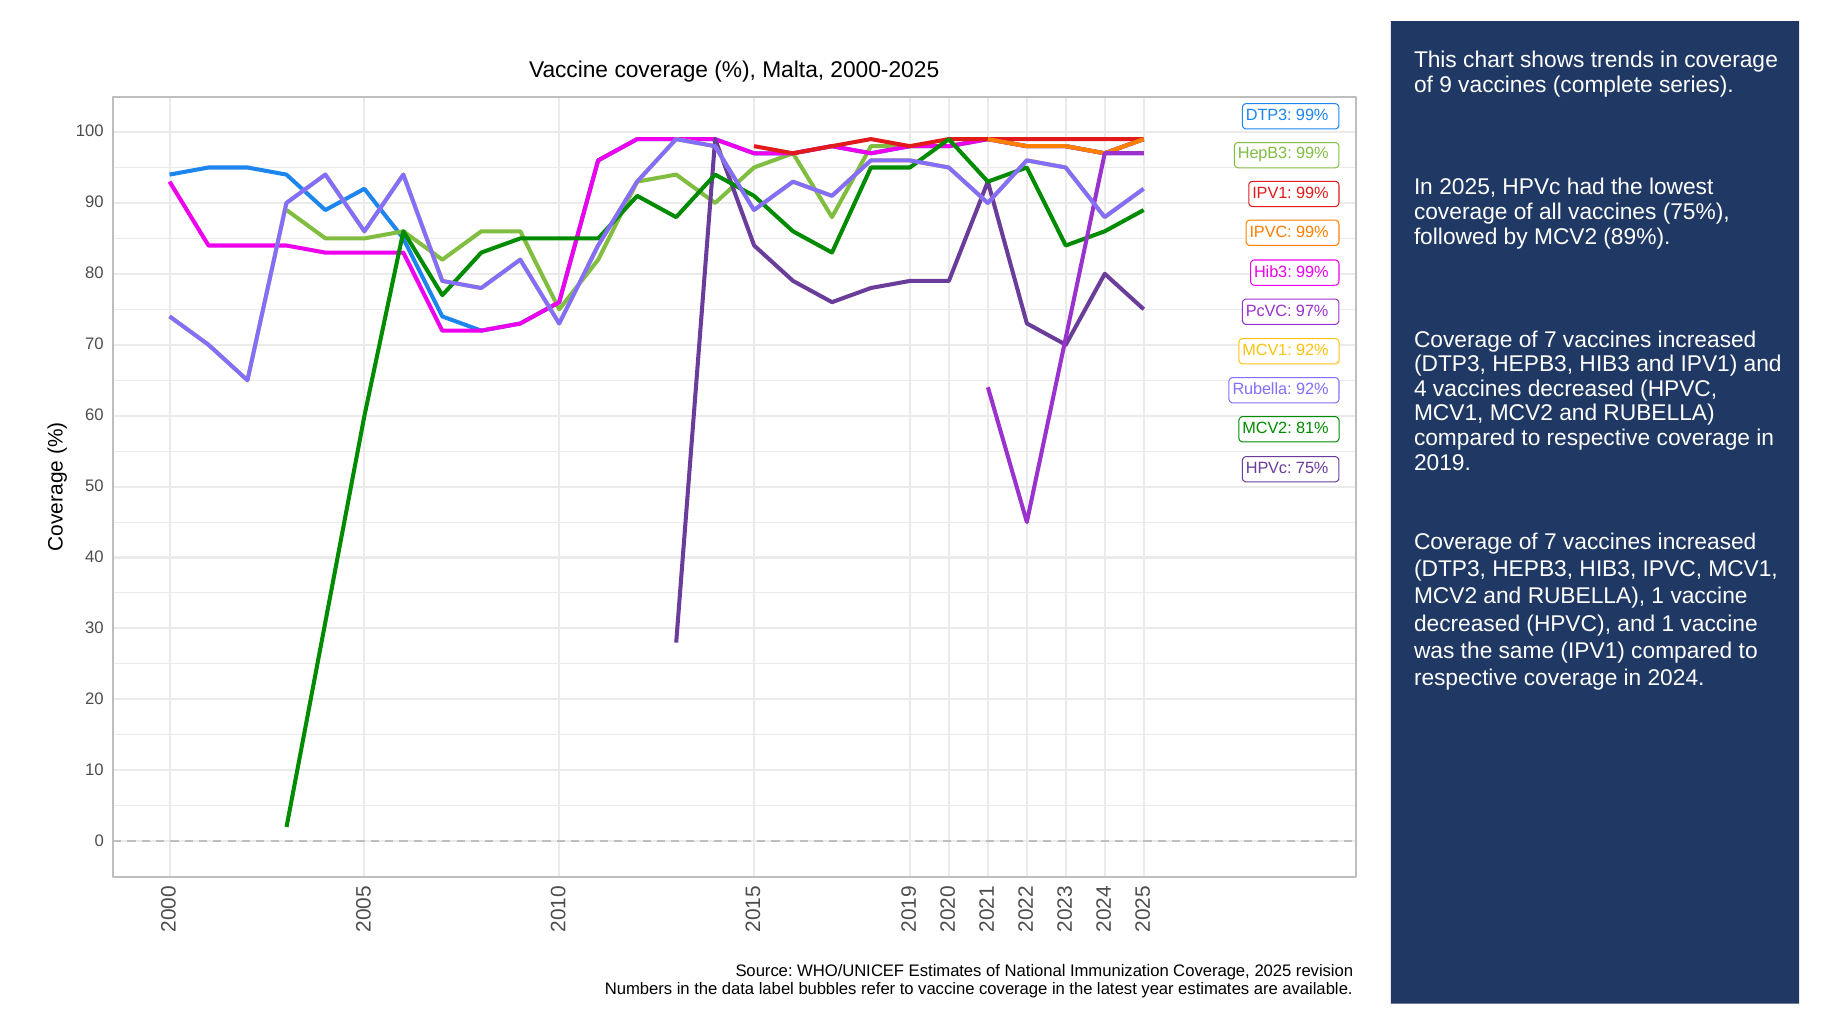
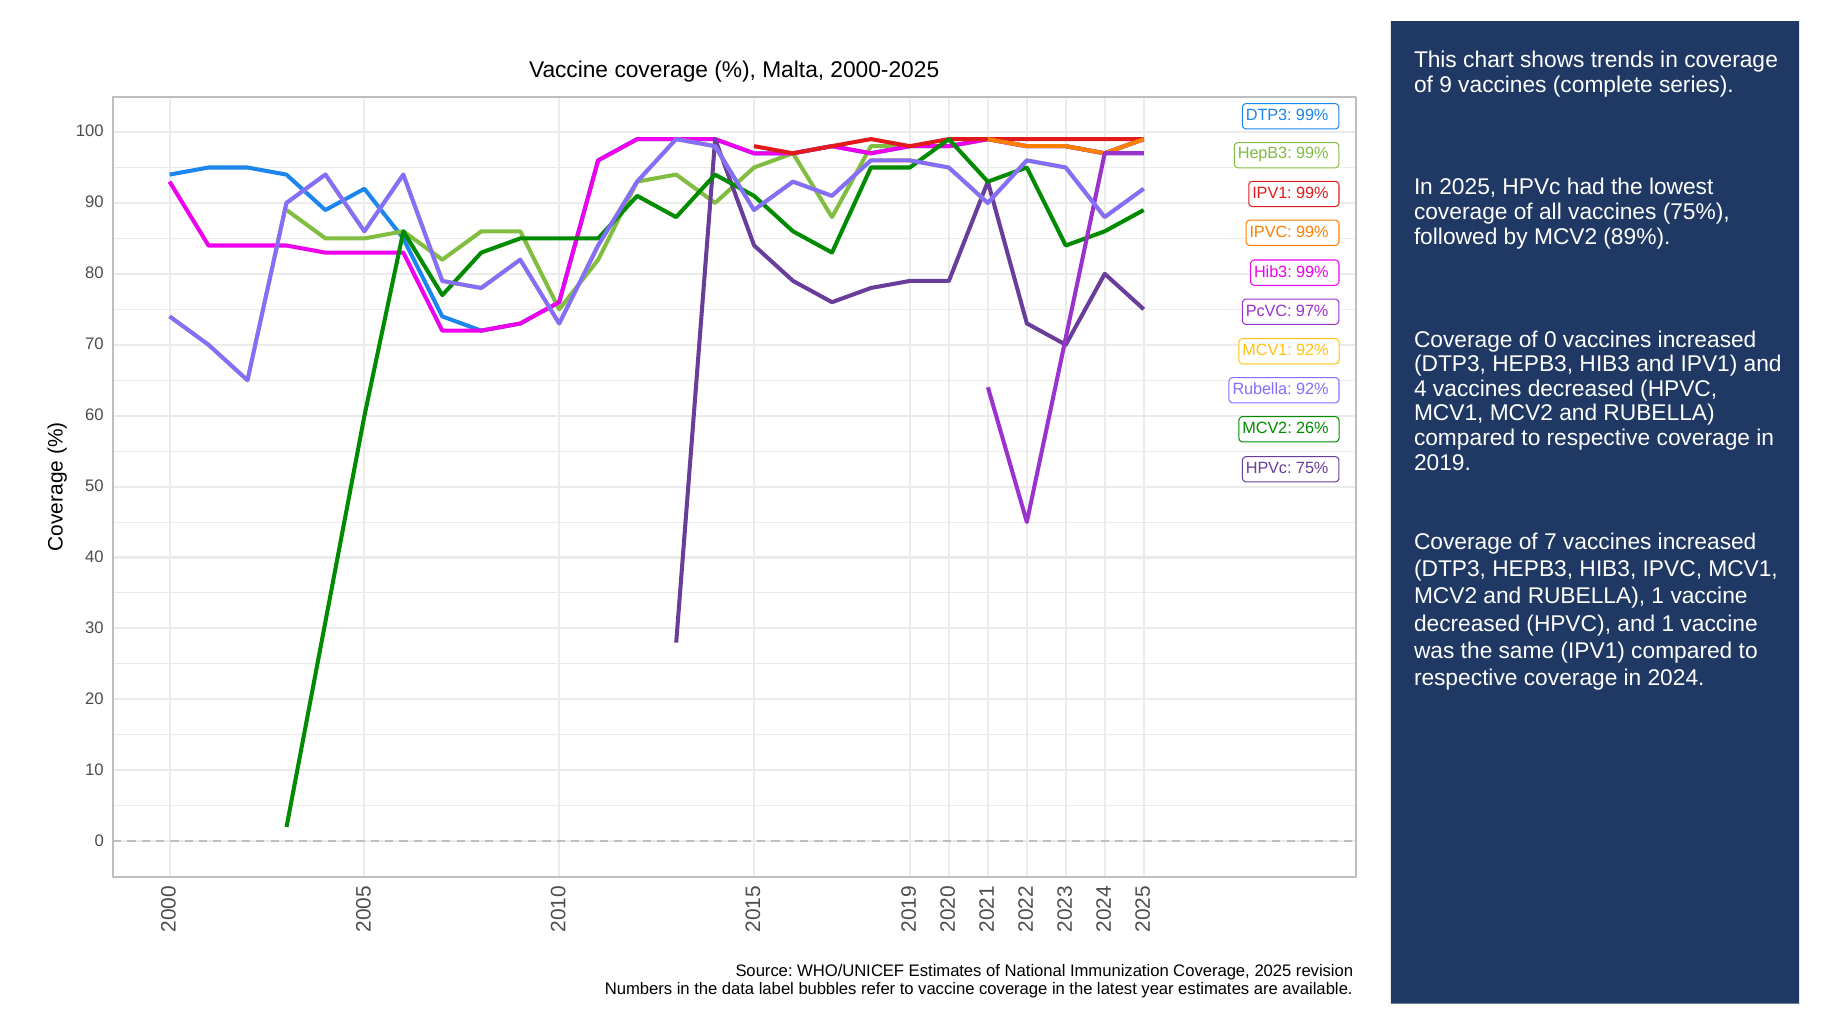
7: 7 -> 0 (1550, 340)
81%: 81% -> 26% (1312, 428)
